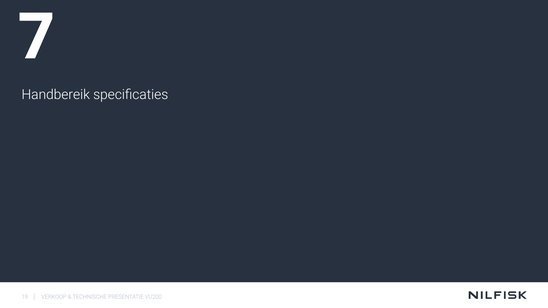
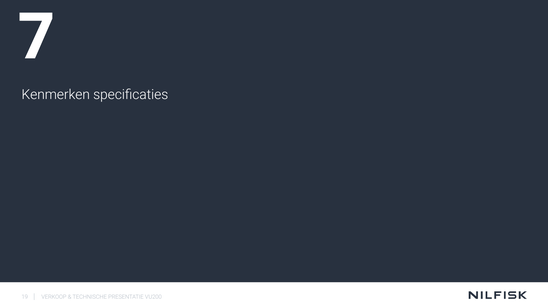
Handbereik: Handbereik -> Kenmerken (56, 95)
